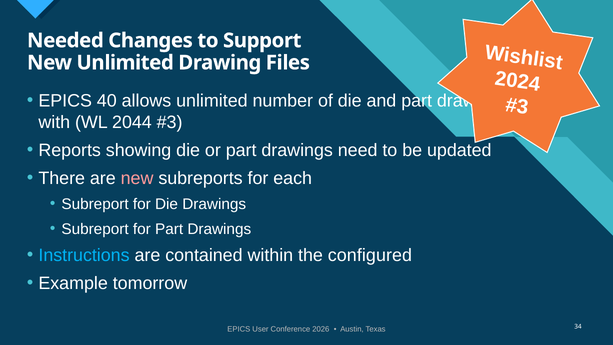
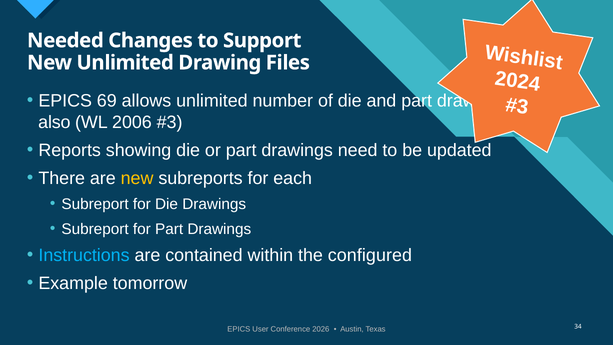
40: 40 -> 69 (107, 101)
with: with -> also (54, 122)
2044: 2044 -> 2006 (132, 122)
new colour: pink -> yellow (137, 178)
